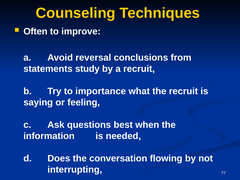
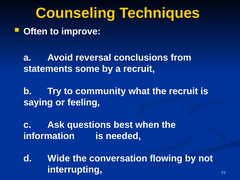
study: study -> some (87, 69)
importance: importance -> community (101, 91)
Does: Does -> Wide (59, 158)
